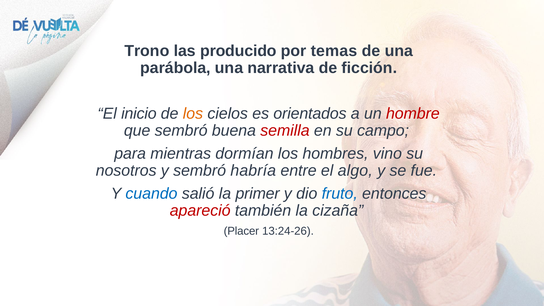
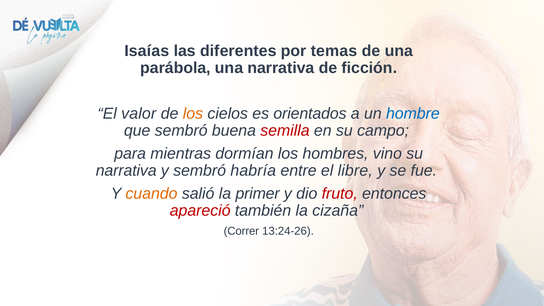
Trono: Trono -> Isaías (147, 51)
producido: producido -> diferentes (238, 51)
inicio: inicio -> valor (139, 114)
hombre colour: red -> blue (413, 114)
nosotros: nosotros -> narrativa (126, 171)
algo: algo -> libre (355, 171)
cuando colour: blue -> orange (151, 193)
fruto colour: blue -> red (340, 193)
Placer: Placer -> Correr (241, 231)
